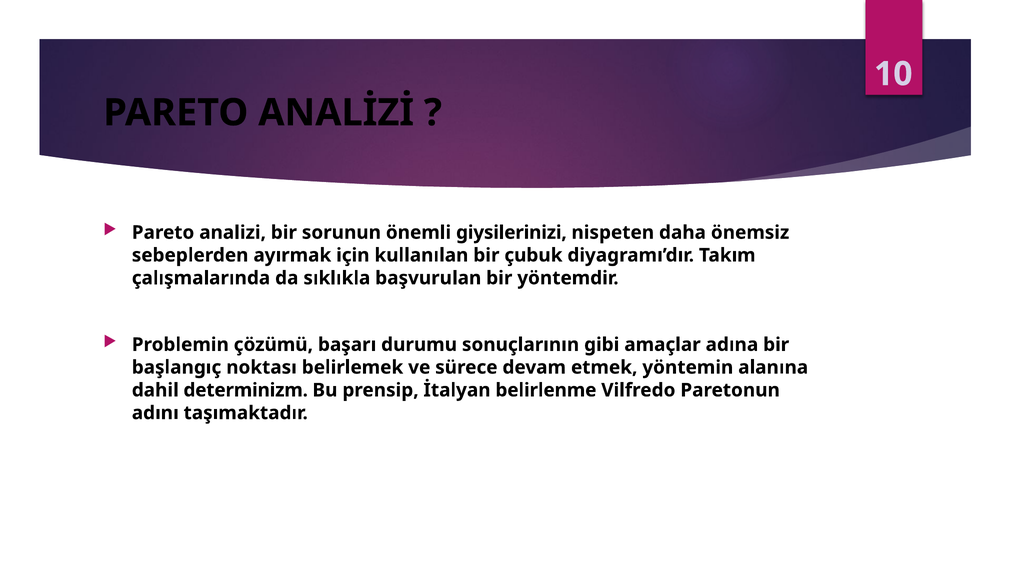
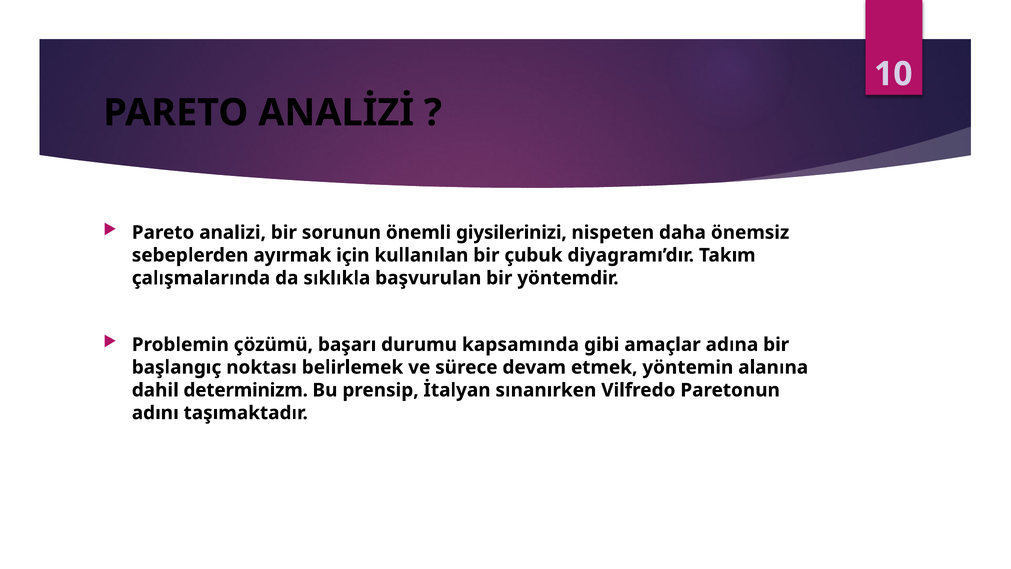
sonuçlarının: sonuçlarının -> kapsamında (520, 344)
belirlenme: belirlenme -> sınanırken (546, 390)
